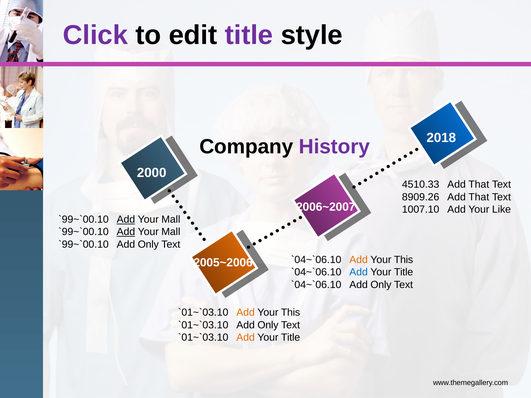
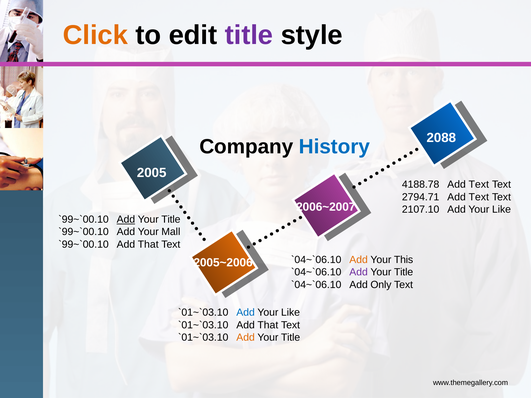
Click colour: purple -> orange (95, 35)
2018: 2018 -> 2088 (441, 138)
History colour: purple -> blue (334, 147)
2000: 2000 -> 2005 (152, 173)
4510.33: 4510.33 -> 4188.78 (421, 185)
That: That -> Text (479, 185)
8909.26: 8909.26 -> 2794.71 (421, 197)
That: That -> Text (479, 197)
1007.10: 1007.10 -> 2107.10 (421, 209)
Mall: Mall -> Title (171, 220)
Add underline: present -> none (126, 232)
Only: Only -> That (148, 244)
Add colour: blue -> purple (359, 272)
Add colour: orange -> blue (246, 313)
This: This -> Like (290, 313)
Only: Only -> That (268, 325)
